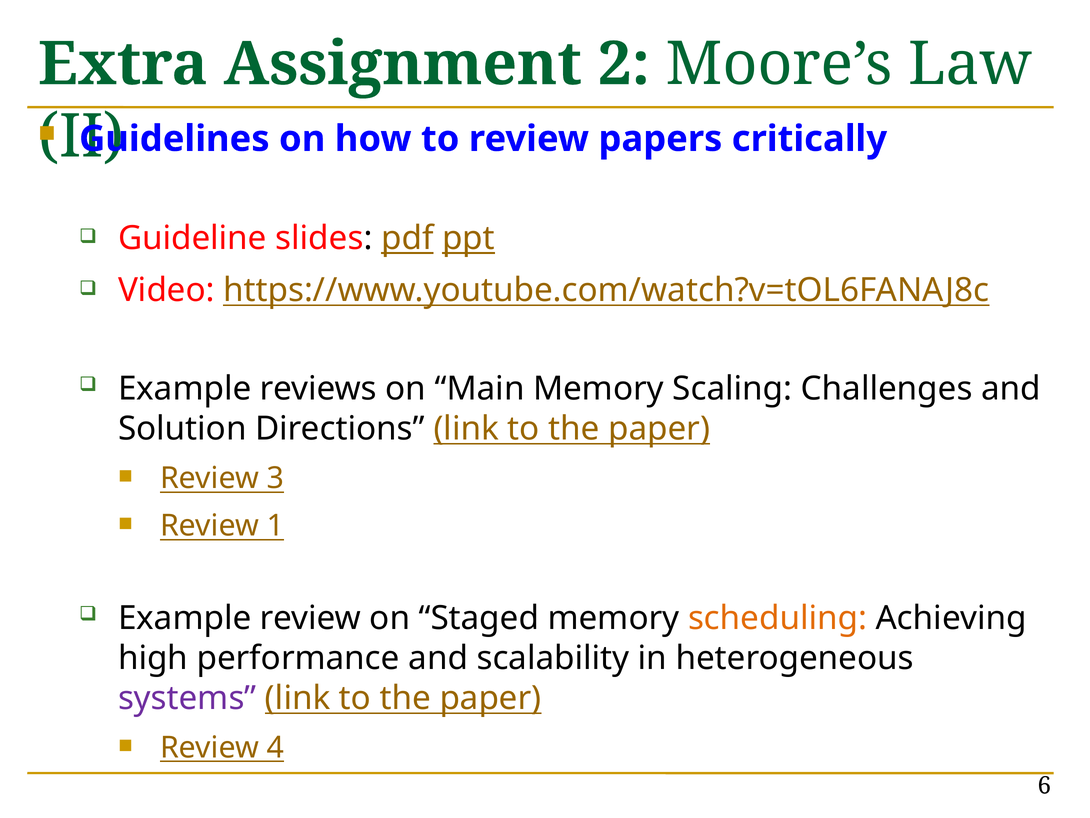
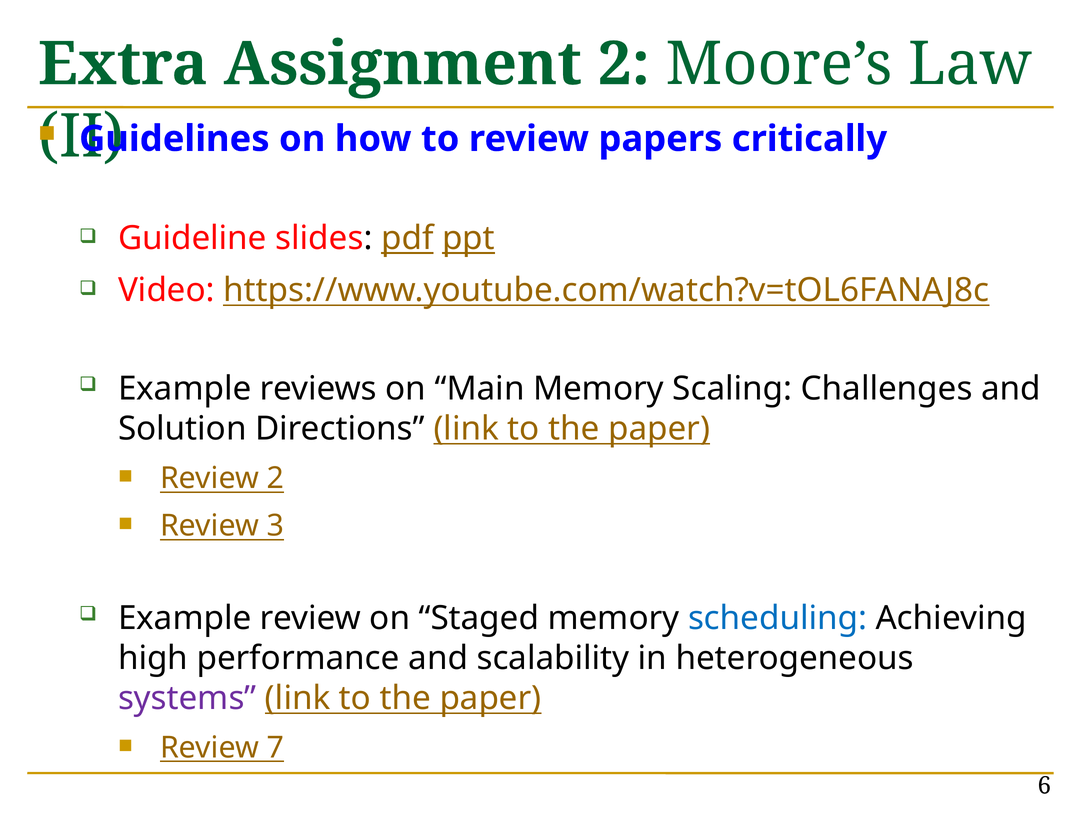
Review 3: 3 -> 2 (276, 478)
1: 1 -> 3 (276, 525)
scheduling colour: orange -> blue (778, 618)
4: 4 -> 7 (276, 747)
